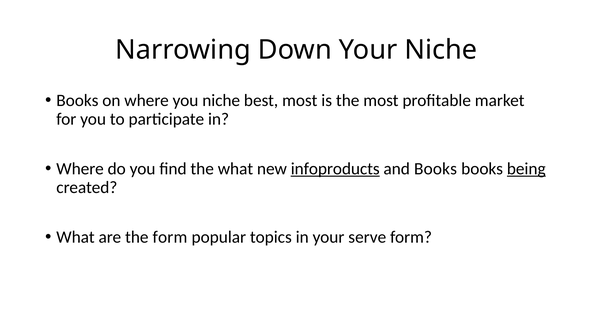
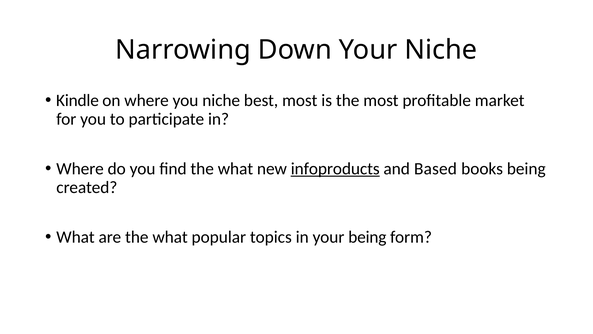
Books: Books -> Kindle (77, 100)
and Books: Books -> Based (435, 169)
being underline: present -> none (526, 169)
are the form: form -> what (170, 237)
your serve: serve -> being (367, 237)
